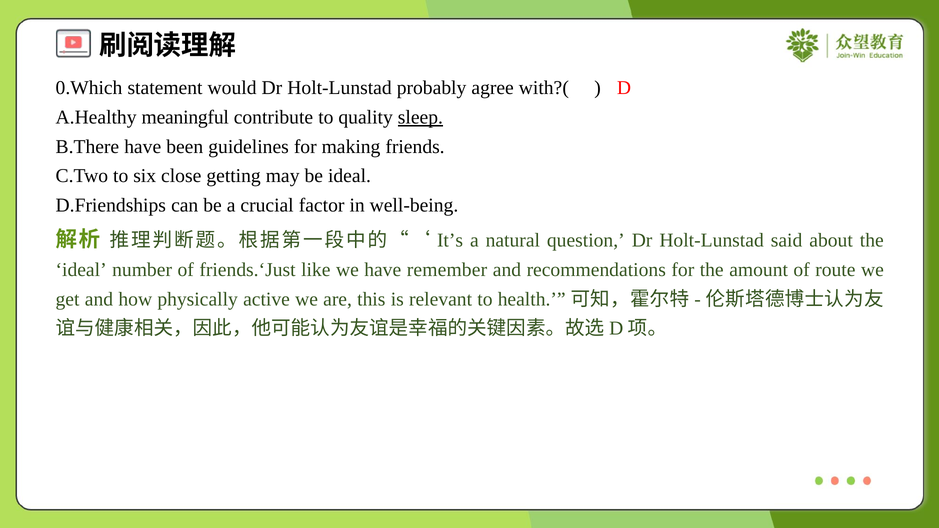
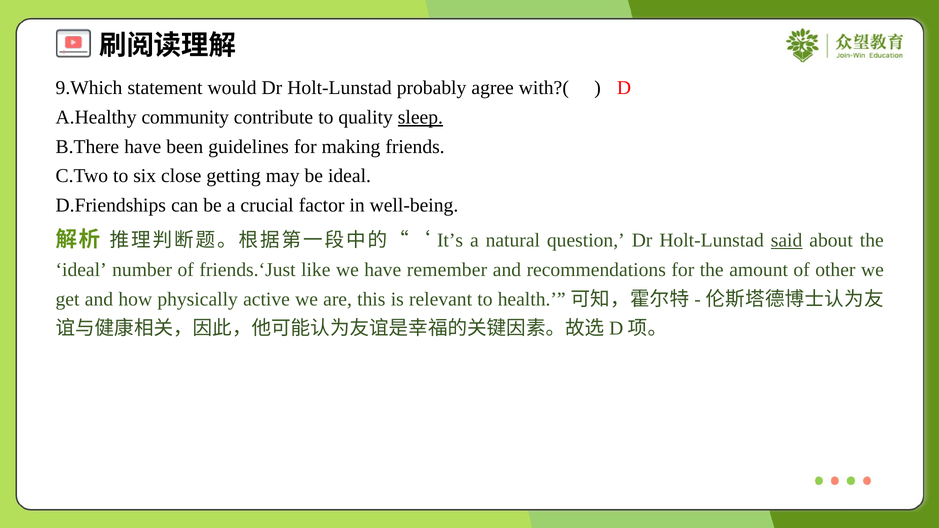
0.Which: 0.Which -> 9.Which (89, 88)
meaningful: meaningful -> community (185, 117)
said underline: none -> present (787, 240)
route: route -> other (835, 270)
